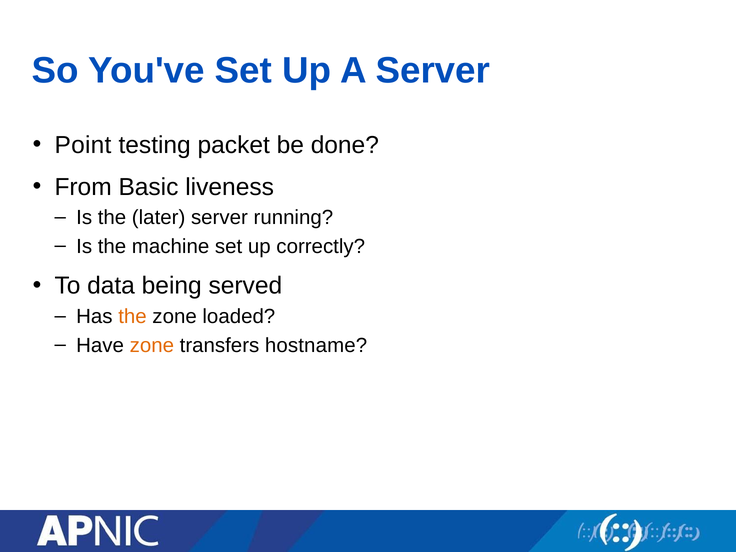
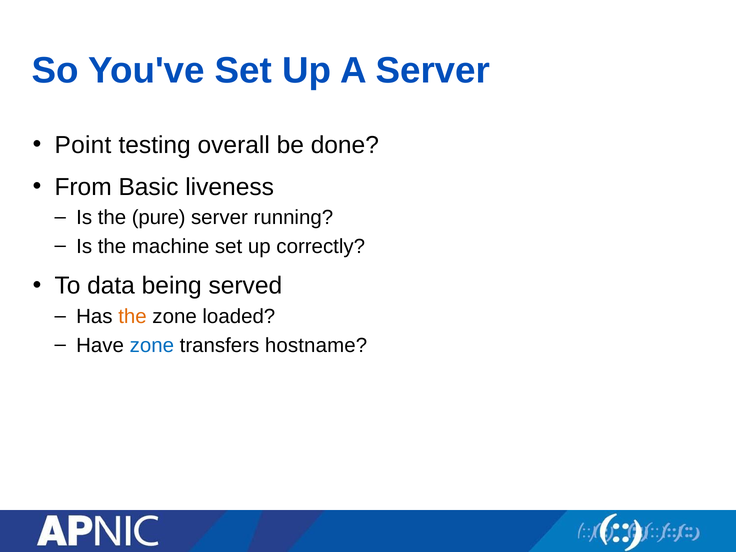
packet: packet -> overall (234, 145)
later: later -> pure (159, 218)
zone colour: orange -> blue (152, 345)
